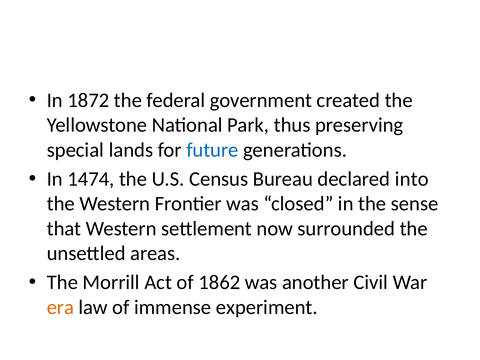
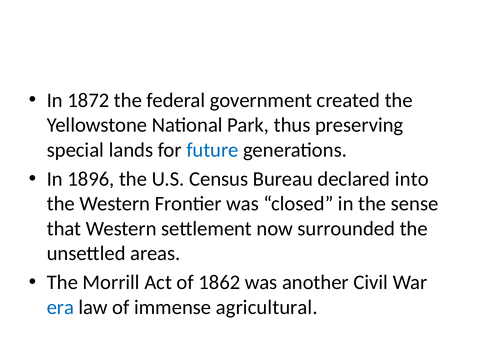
1474: 1474 -> 1896 (91, 179)
era colour: orange -> blue (60, 307)
experiment: experiment -> agricultural (267, 307)
